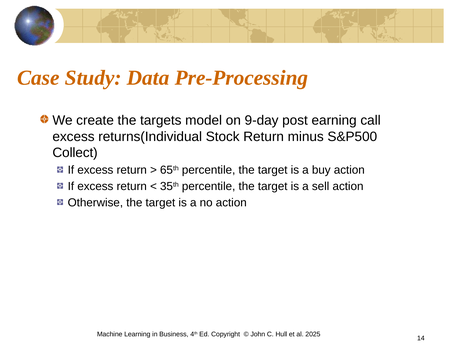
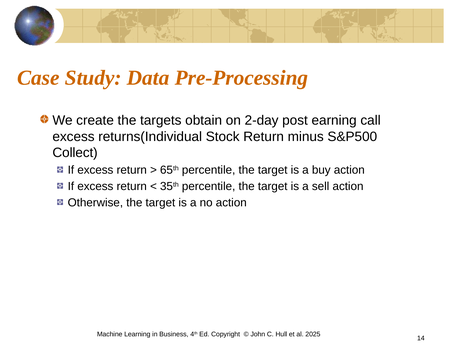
model: model -> obtain (204, 120)
9-day: 9-day -> 2-day (262, 120)
